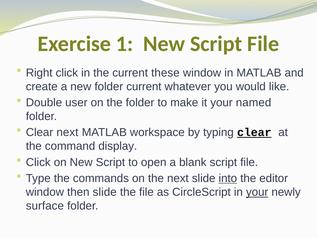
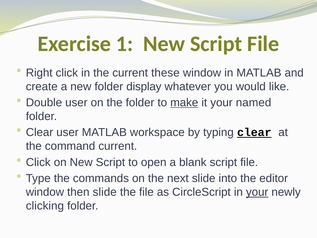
folder current: current -> display (144, 86)
make underline: none -> present (184, 102)
Clear next: next -> user (67, 132)
command display: display -> current (118, 146)
into underline: present -> none (228, 178)
surface: surface -> clicking (45, 206)
